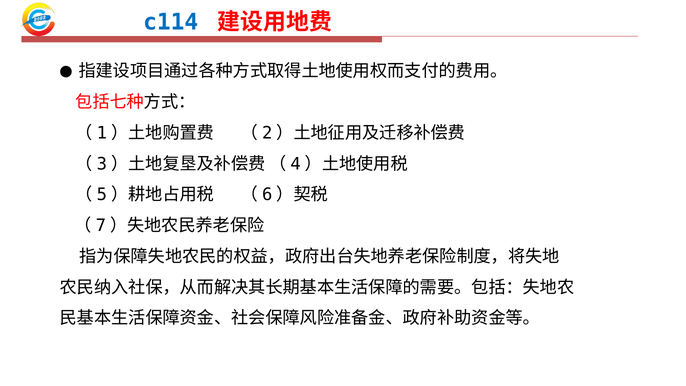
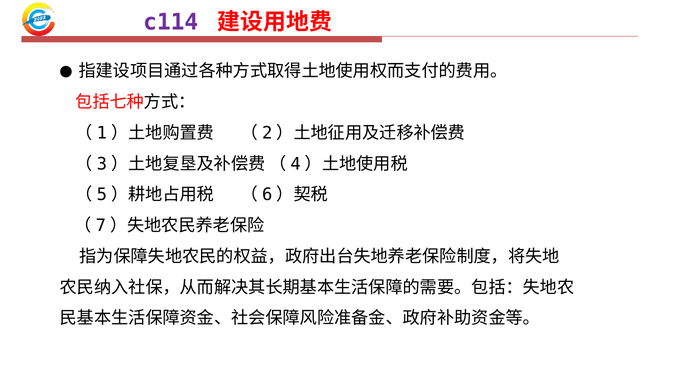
c114 colour: blue -> purple (171, 22)
